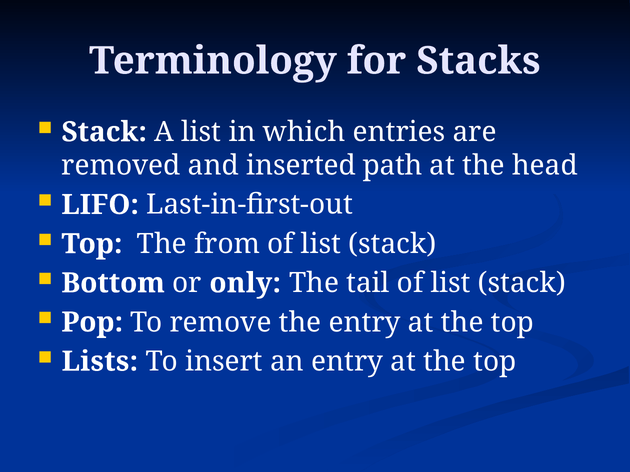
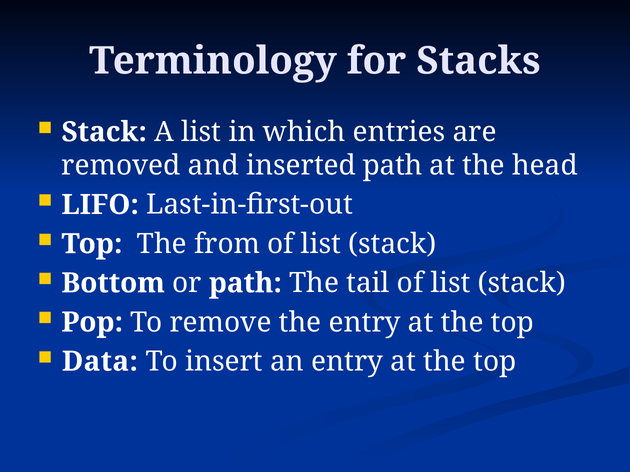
or only: only -> path (245, 283)
Lists: Lists -> Data (100, 362)
